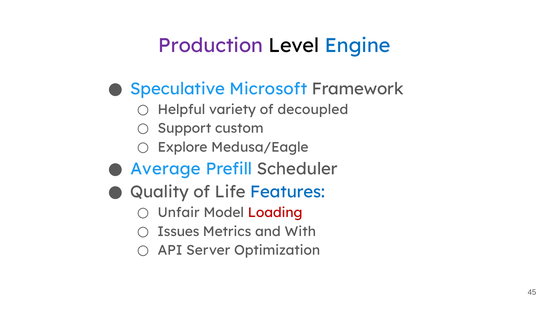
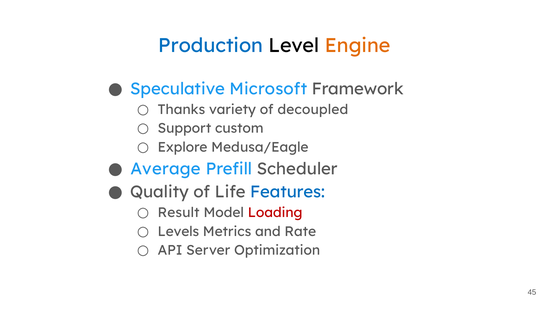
Production colour: purple -> blue (211, 45)
Engine colour: blue -> orange (358, 45)
Helpful: Helpful -> Thanks (181, 109)
Unfair: Unfair -> Result (179, 212)
Issues: Issues -> Levels (178, 231)
With: With -> Rate (300, 231)
